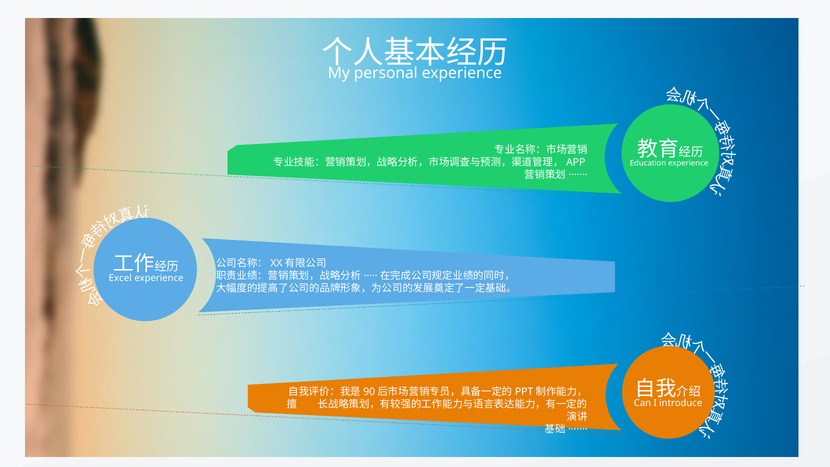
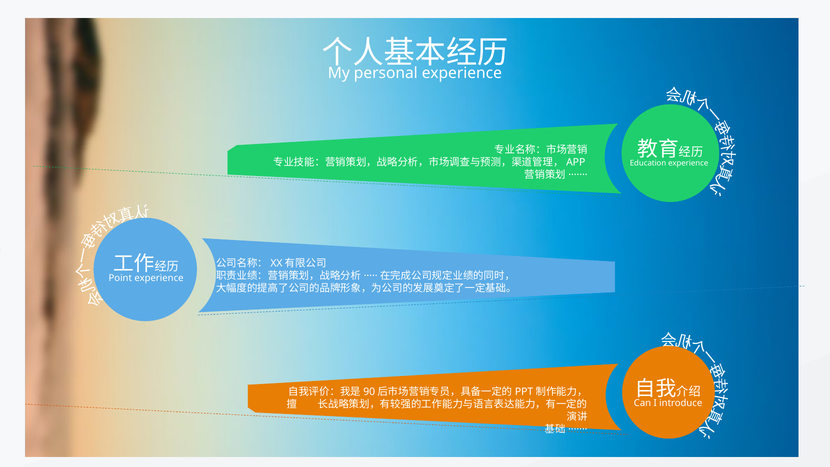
Excel: Excel -> Point (120, 278)
